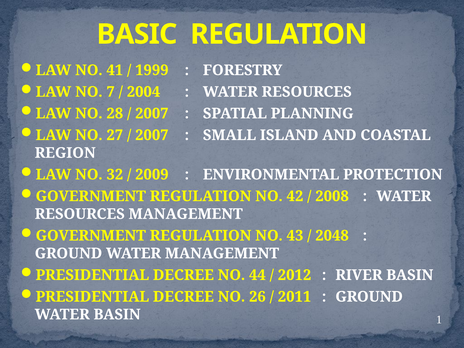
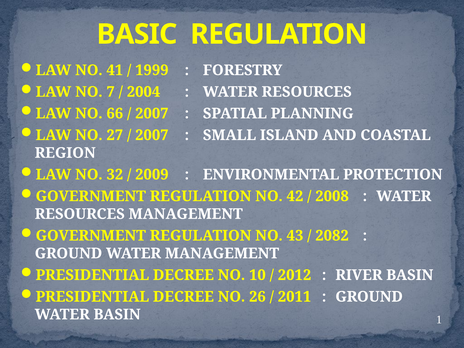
28: 28 -> 66 (115, 114)
2048: 2048 -> 2082 (332, 236)
44: 44 -> 10 (257, 275)
